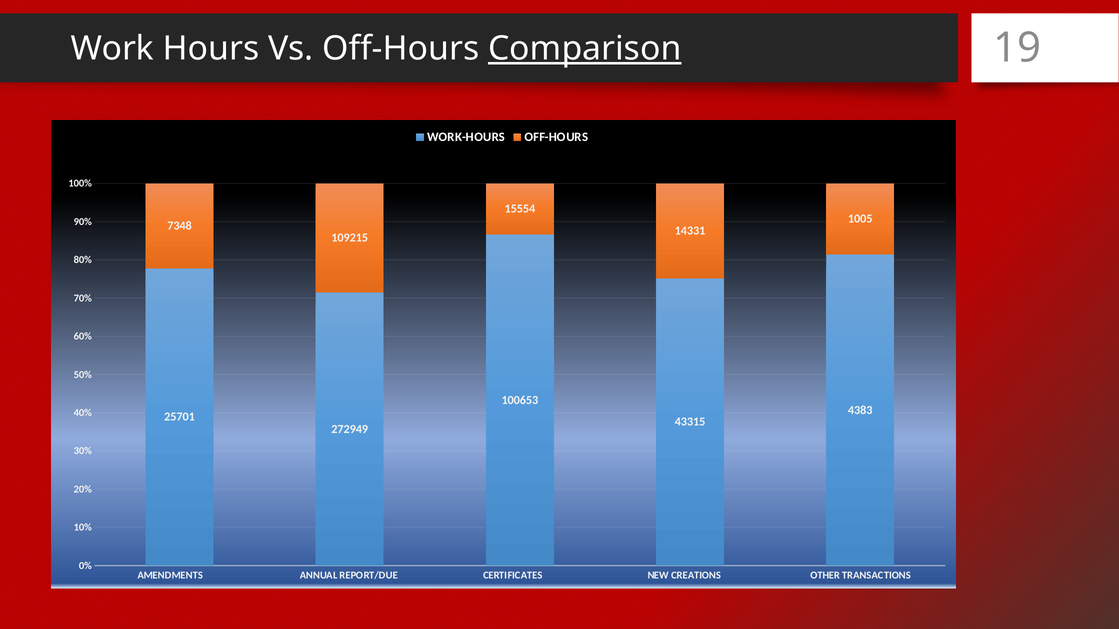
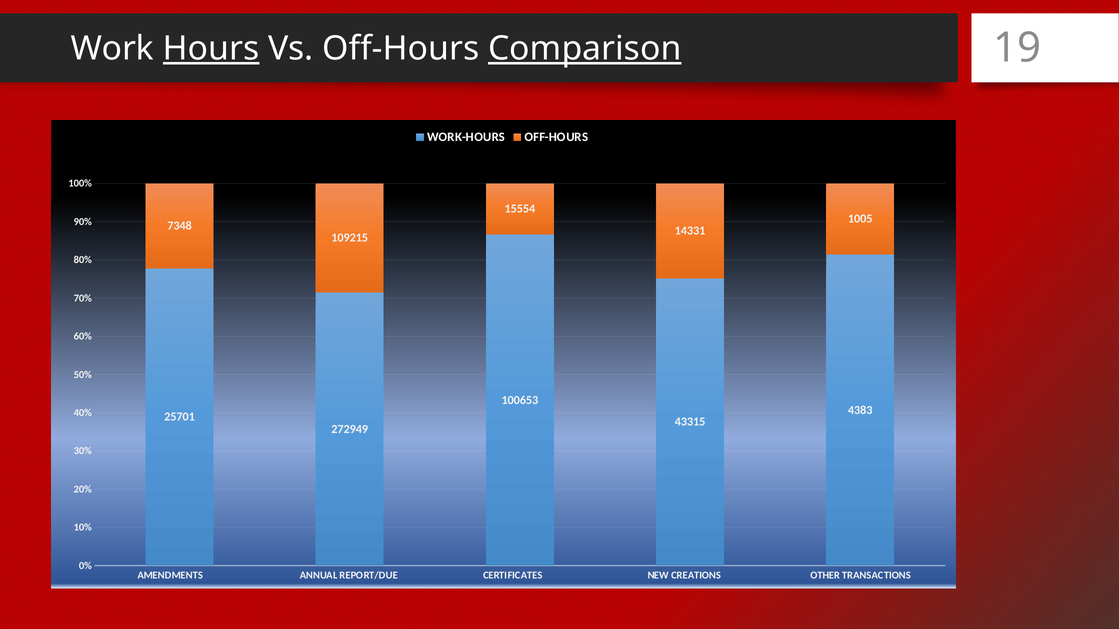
Hours underline: none -> present (211, 49)
